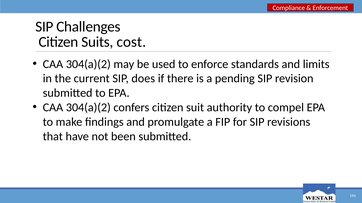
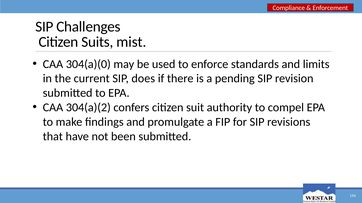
cost: cost -> mist (131, 42)
304(a)(2: 304(a)(2 -> 304(a)(0 (88, 64)
